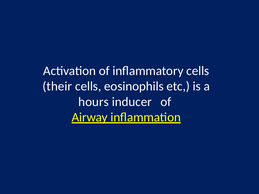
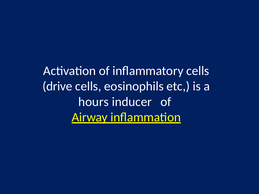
their: their -> drive (57, 86)
